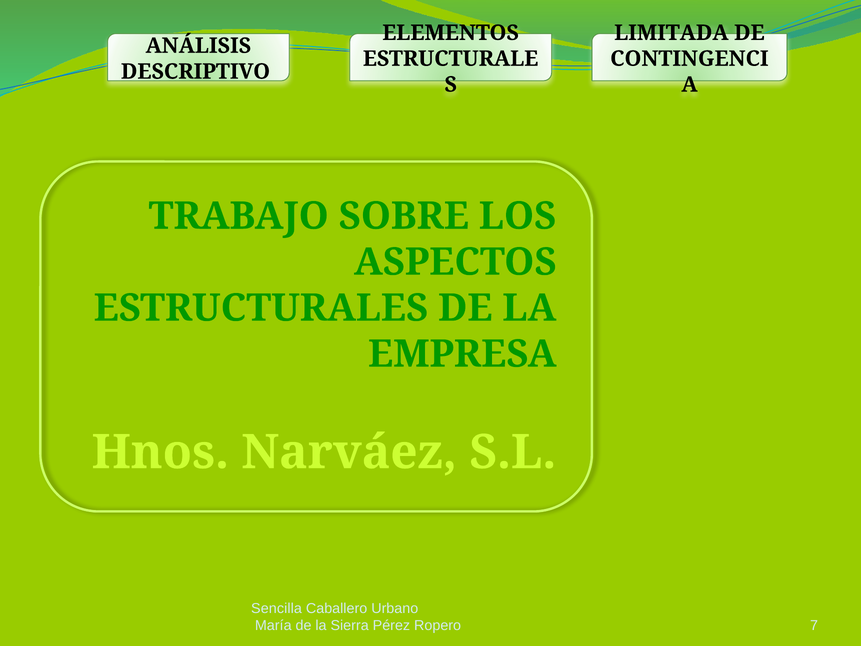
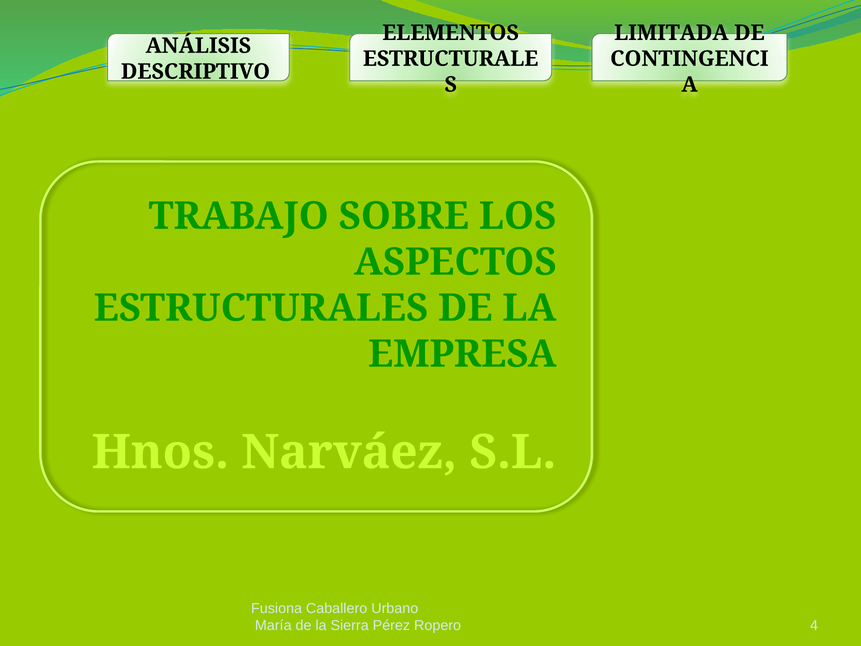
Sencilla: Sencilla -> Fusiona (277, 608)
7: 7 -> 4 (814, 625)
